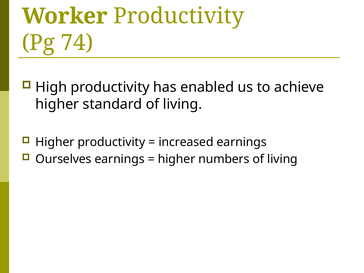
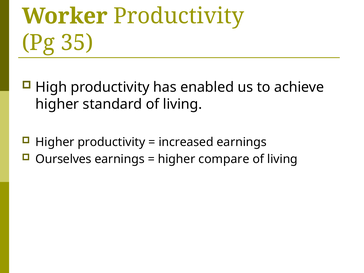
74: 74 -> 35 (77, 43)
numbers: numbers -> compare (224, 159)
